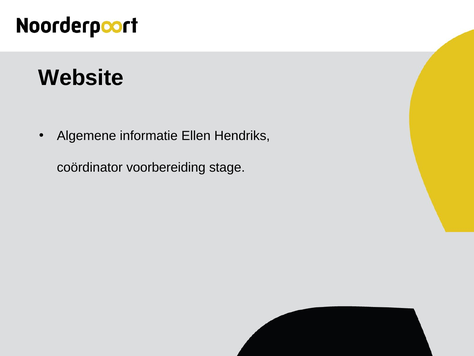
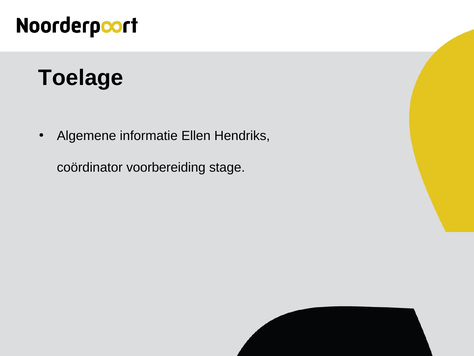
Website: Website -> Toelage (81, 78)
